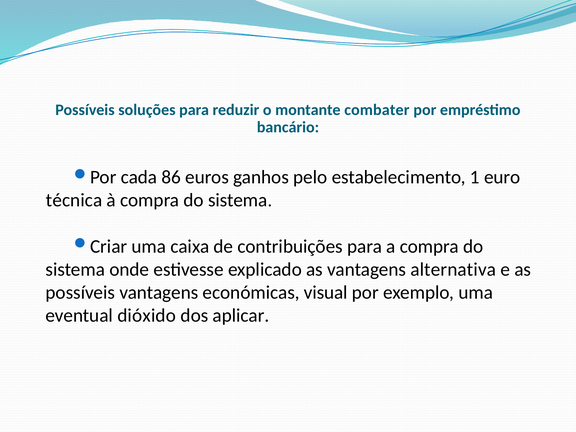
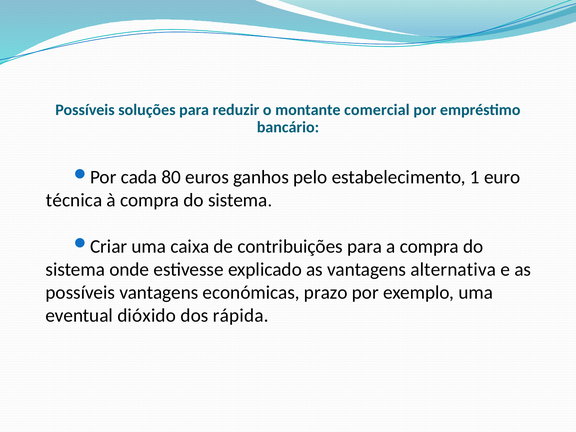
combater: combater -> comercial (377, 110)
86: 86 -> 80 (171, 177)
visual: visual -> prazo (326, 292)
aplicar: aplicar -> rápida (241, 316)
